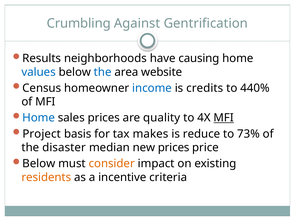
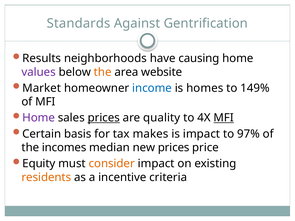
Crumbling: Crumbling -> Standards (79, 23)
values colour: blue -> purple (39, 72)
the colour: blue -> orange (103, 72)
Census: Census -> Market (42, 88)
credits: credits -> homes (205, 88)
440%: 440% -> 149% (255, 88)
Home colour: blue -> purple (39, 118)
prices underline: none -> present (104, 118)
Project: Project -> Certain (42, 134)
is reduce: reduce -> impact (202, 134)
73%: 73% -> 97% (249, 134)
disaster: disaster -> incomes (64, 148)
Below: Below -> Equity (39, 164)
